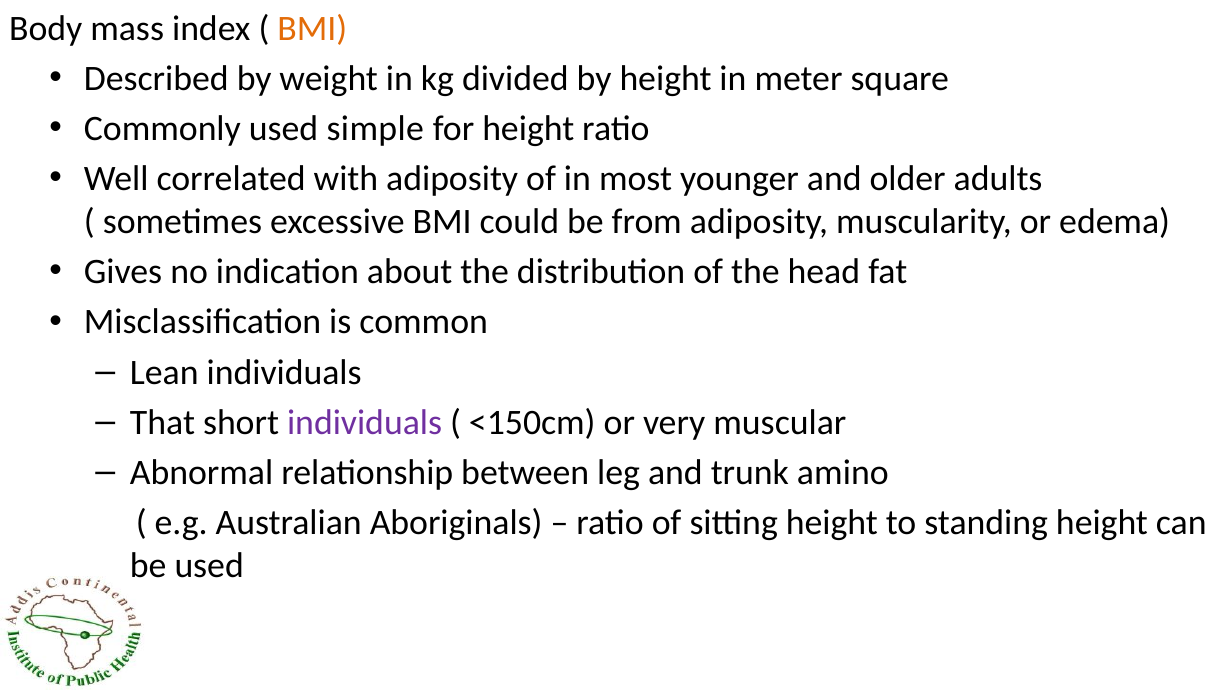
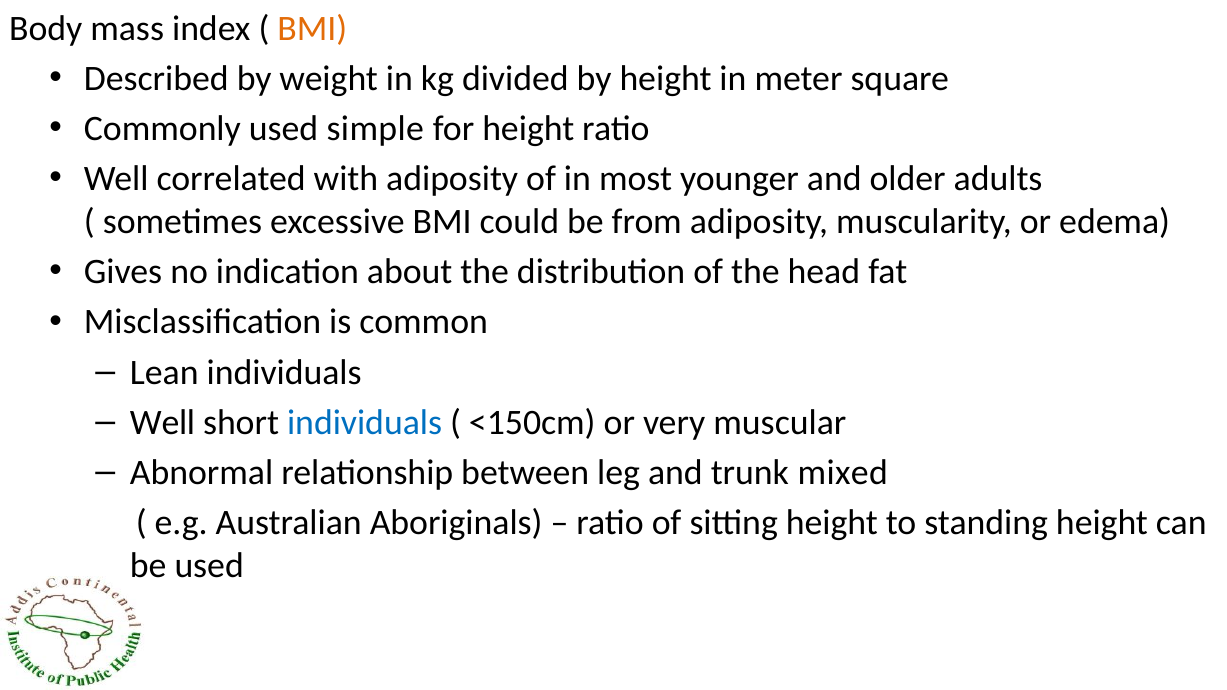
That: That -> Well (163, 423)
individuals colour: purple -> blue (365, 423)
amino: amino -> mixed (843, 473)
